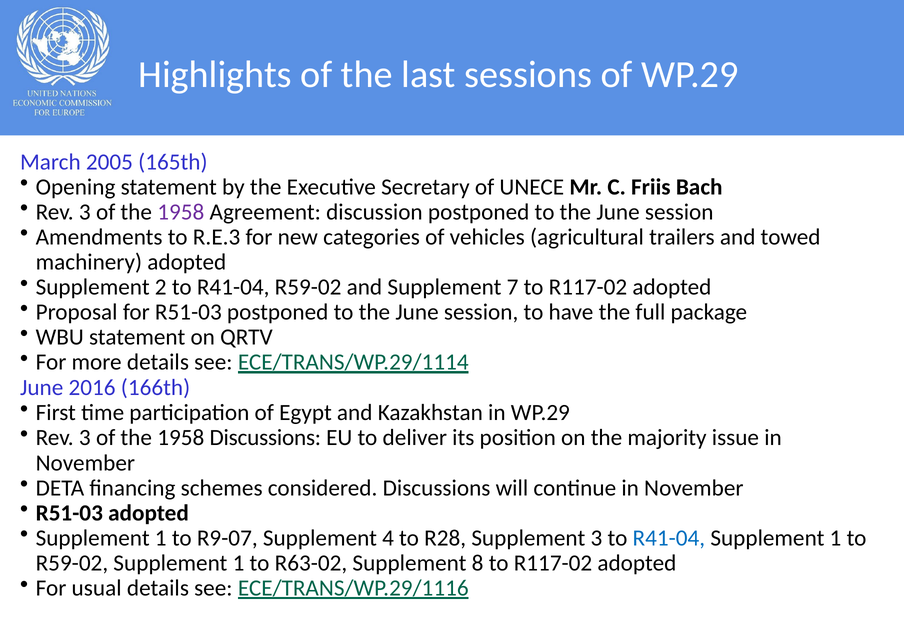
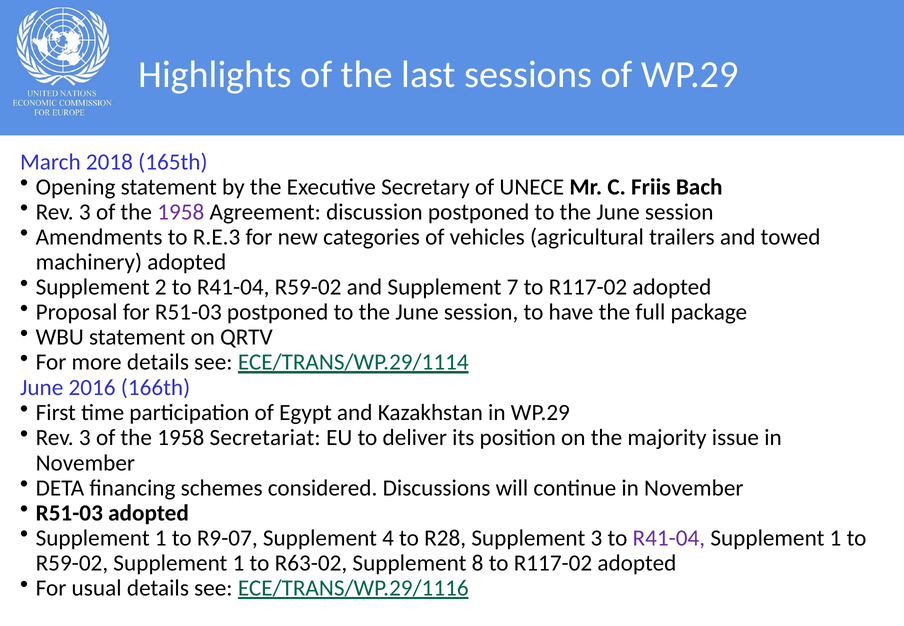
2005: 2005 -> 2018 (109, 162)
1958 Discussions: Discussions -> Secretariat (265, 438)
R41-04 colour: blue -> purple (669, 538)
